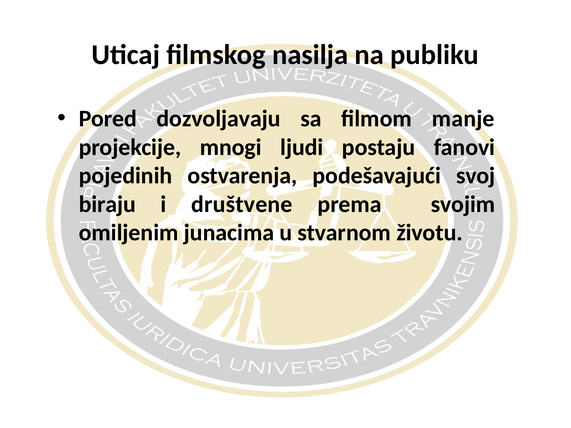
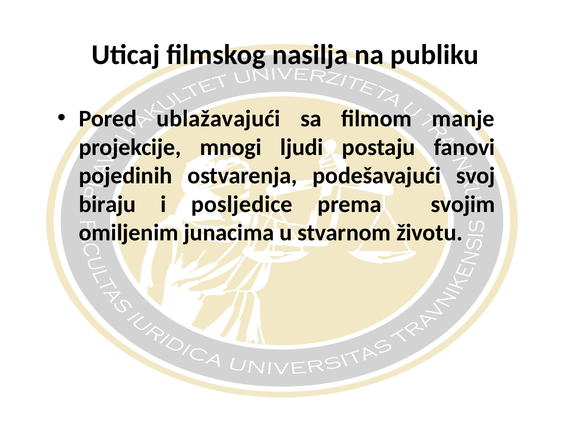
dozvoljavaju: dozvoljavaju -> ublažavajući (218, 119)
društvene: društvene -> posljedice (242, 204)
